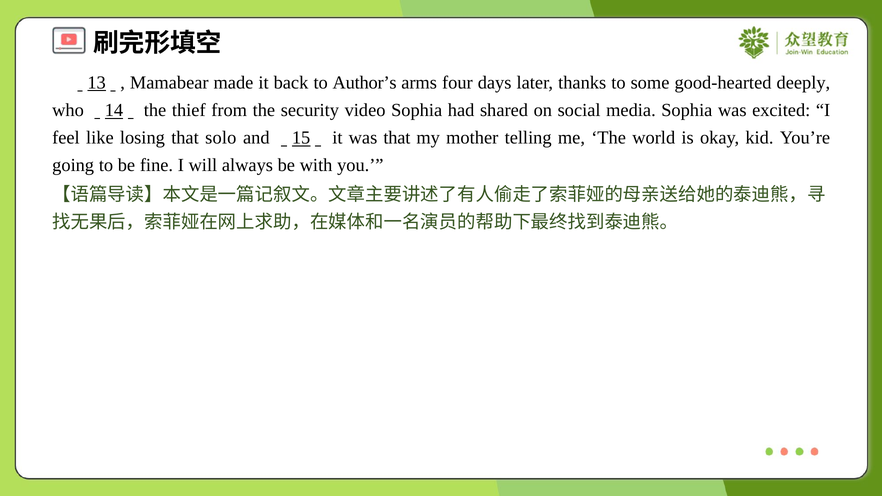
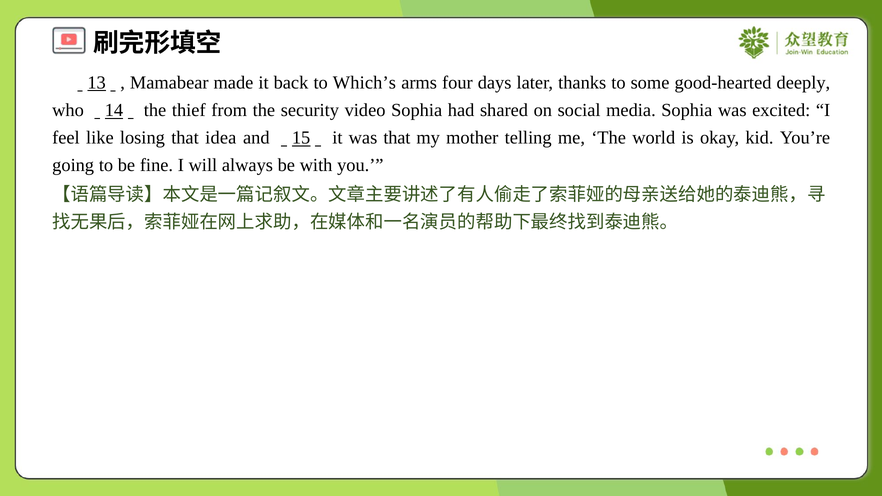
Author’s: Author’s -> Which’s (364, 83)
solo: solo -> idea (221, 138)
